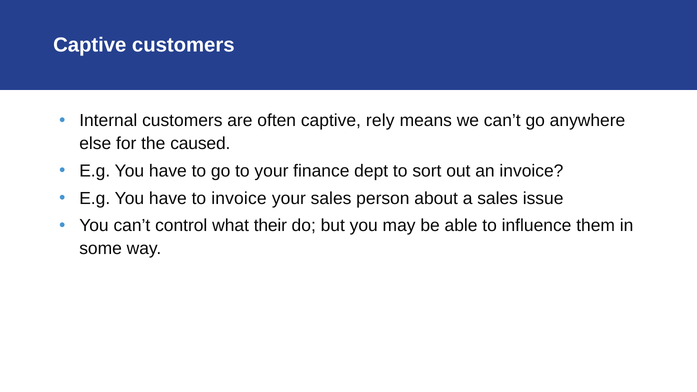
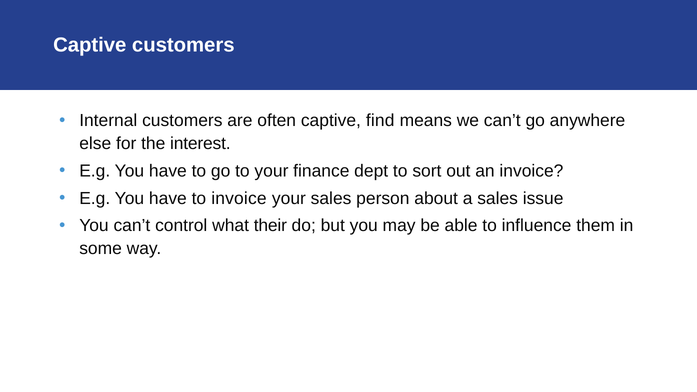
rely: rely -> find (380, 121)
caused: caused -> interest (200, 144)
